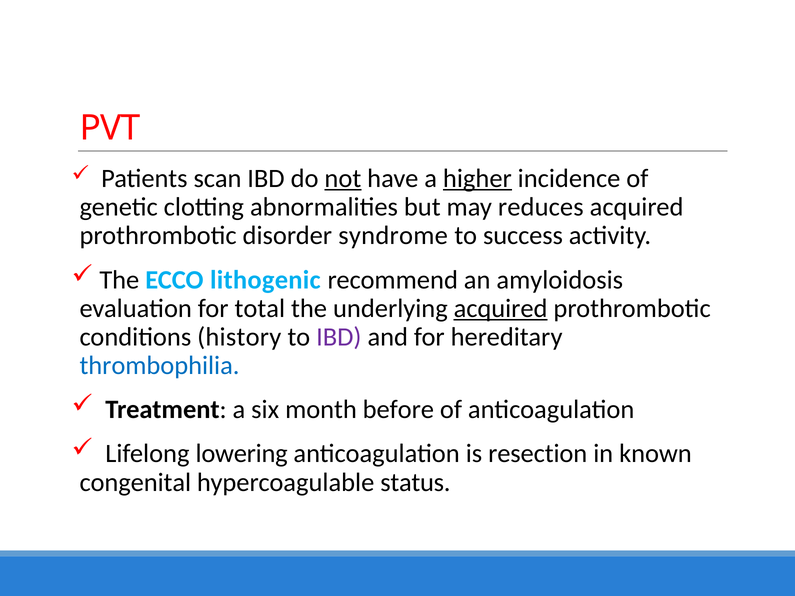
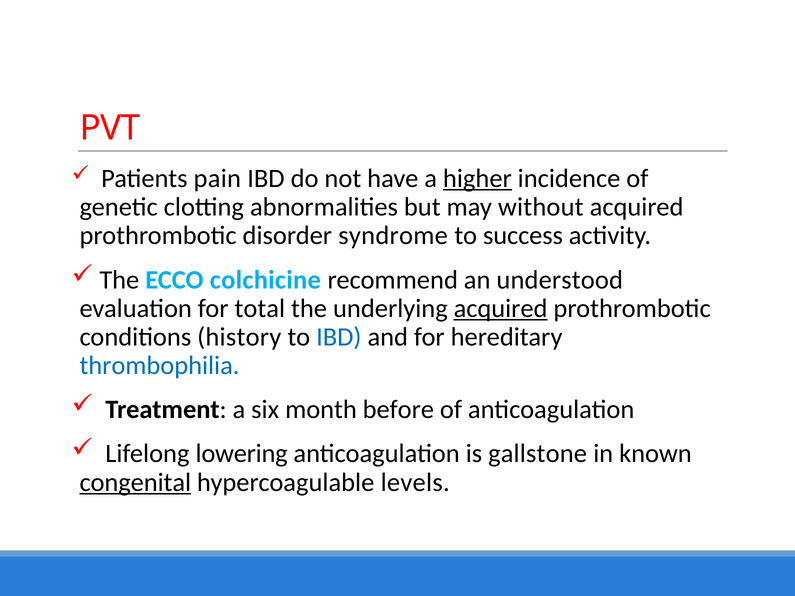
scan: scan -> pain (217, 179)
not underline: present -> none (343, 179)
reduces: reduces -> without (541, 207)
lithogenic: lithogenic -> colchicine (265, 280)
amyloidosis: amyloidosis -> understood (560, 280)
IBD colour: purple -> blue (339, 337)
resection: resection -> gallstone (538, 454)
congenital underline: none -> present (135, 482)
status: status -> levels (415, 482)
